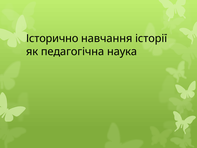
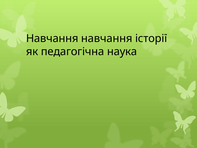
Історично: Історично -> Навчання (52, 38)
